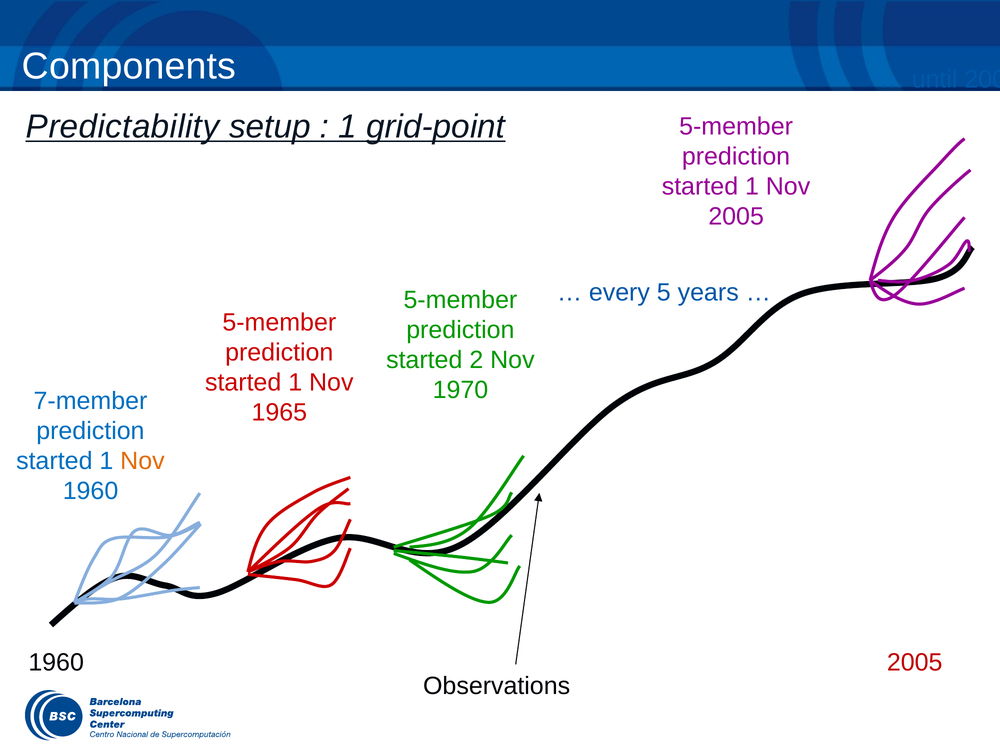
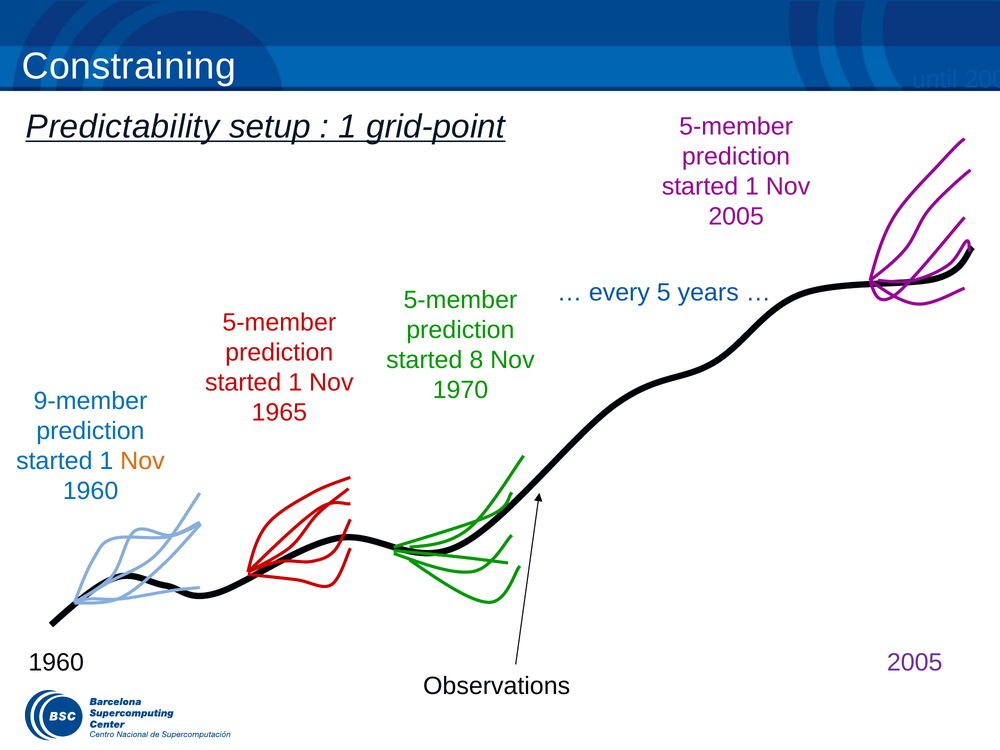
Components: Components -> Constraining (129, 67)
2: 2 -> 8 (476, 360)
7-member: 7-member -> 9-member (90, 401)
2005 colour: red -> purple (915, 663)
